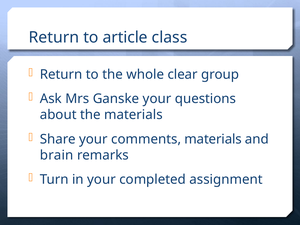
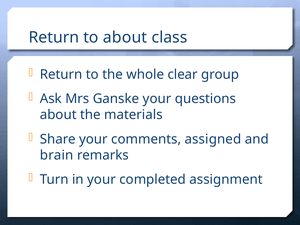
to article: article -> about (125, 37)
comments materials: materials -> assigned (213, 139)
